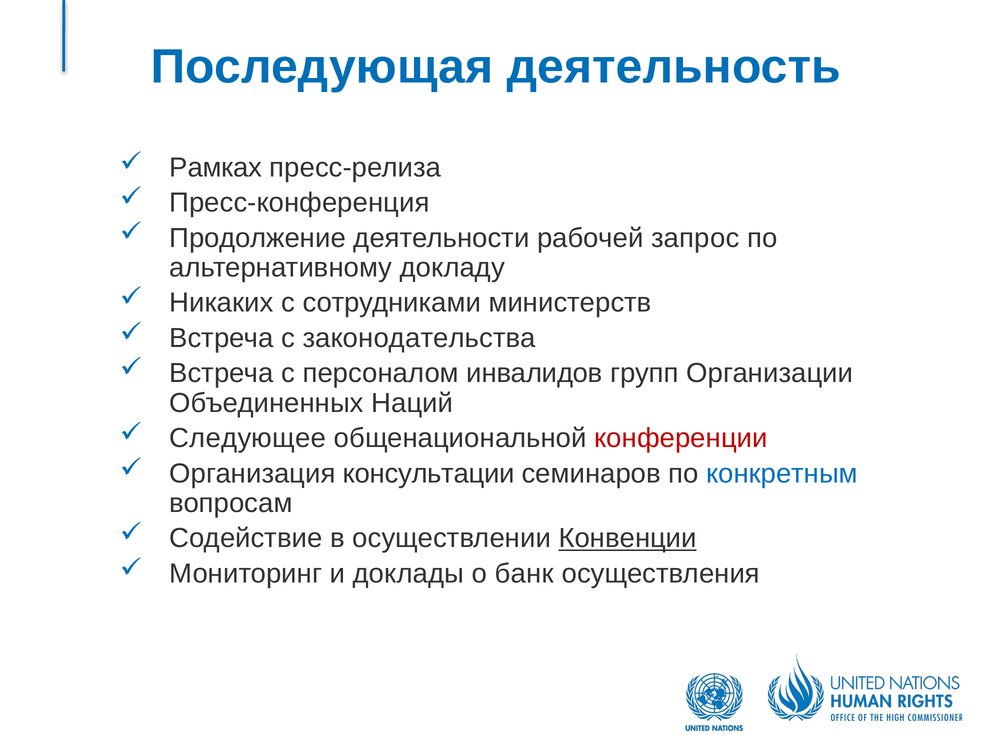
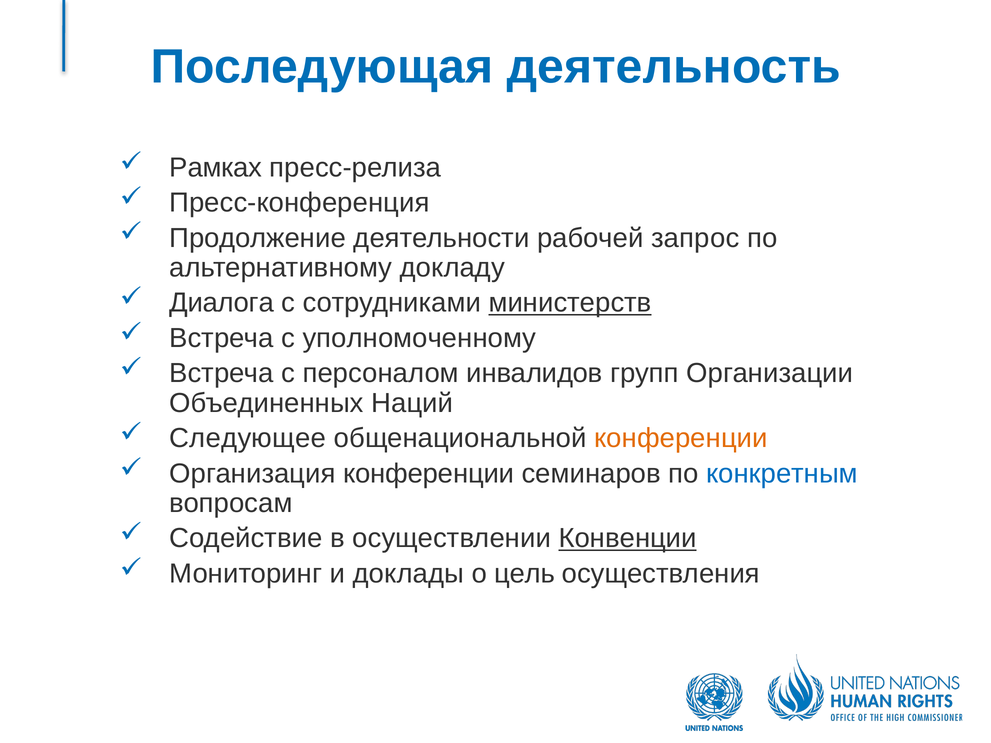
Никаких: Никаких -> Диалога (222, 303)
министерств underline: none -> present (570, 303)
законодательства: законодательства -> уполномоченному (419, 338)
конференции colour: red -> orange (681, 438)
Организация консультации: консультации -> конференции (429, 474)
банк: банк -> цель (525, 574)
